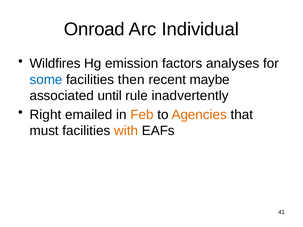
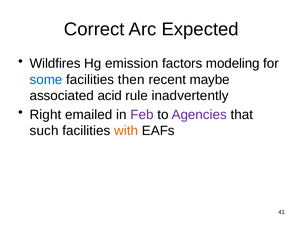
Onroad: Onroad -> Correct (94, 29)
Individual: Individual -> Expected (200, 29)
analyses: analyses -> modeling (233, 64)
until: until -> acid (110, 96)
Feb colour: orange -> purple (142, 115)
Agencies colour: orange -> purple (199, 115)
must: must -> such (44, 131)
